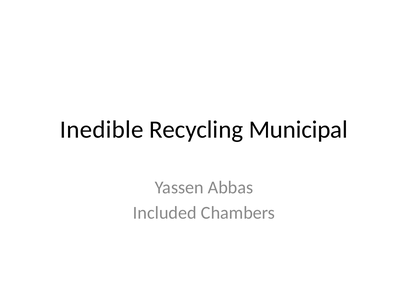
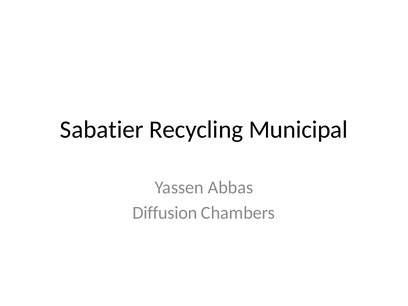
Inedible: Inedible -> Sabatier (102, 130)
Included: Included -> Diffusion (165, 213)
